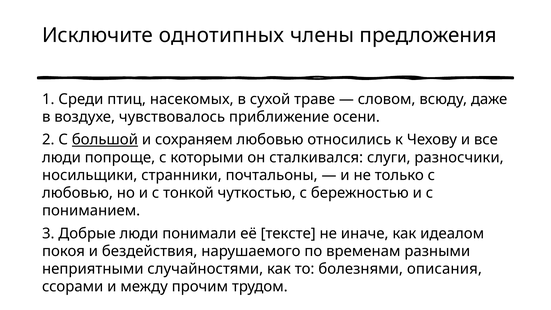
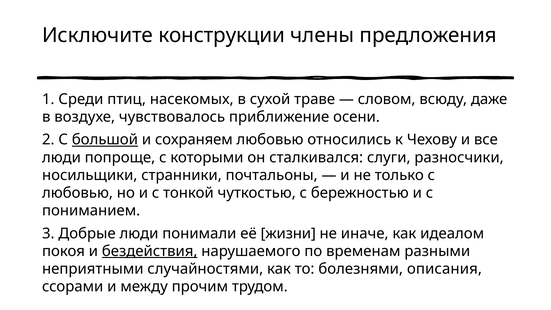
однотипных: однотипных -> конструкции (222, 35)
тексте: тексте -> жизни (288, 233)
бездействия underline: none -> present (150, 251)
